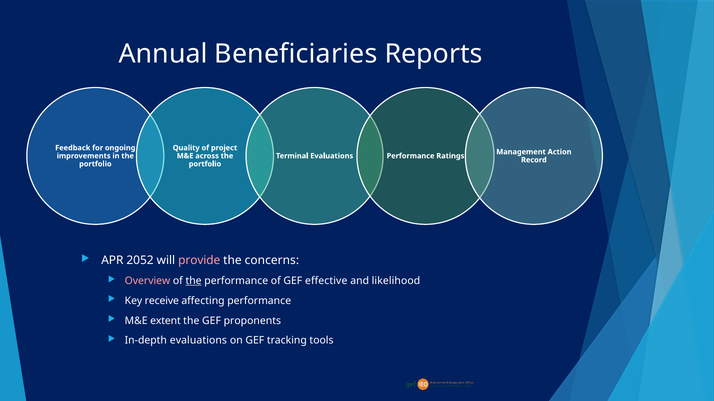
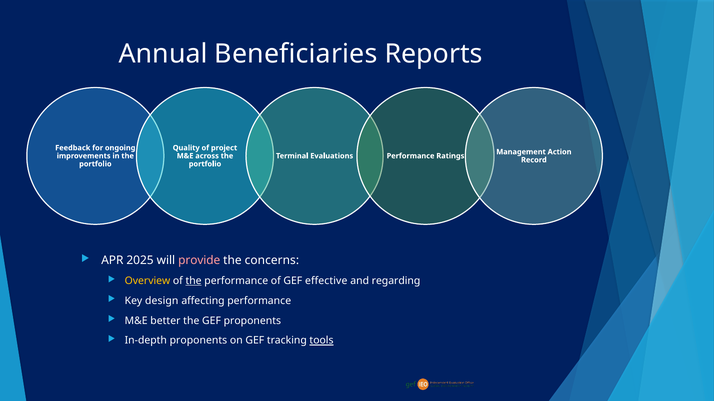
2052: 2052 -> 2025 (140, 261)
Overview colour: pink -> yellow (147, 281)
likelihood: likelihood -> regarding (396, 281)
receive: receive -> design (162, 301)
extent: extent -> better (165, 321)
In-depth evaluations: evaluations -> proponents (198, 341)
tools underline: none -> present (322, 341)
